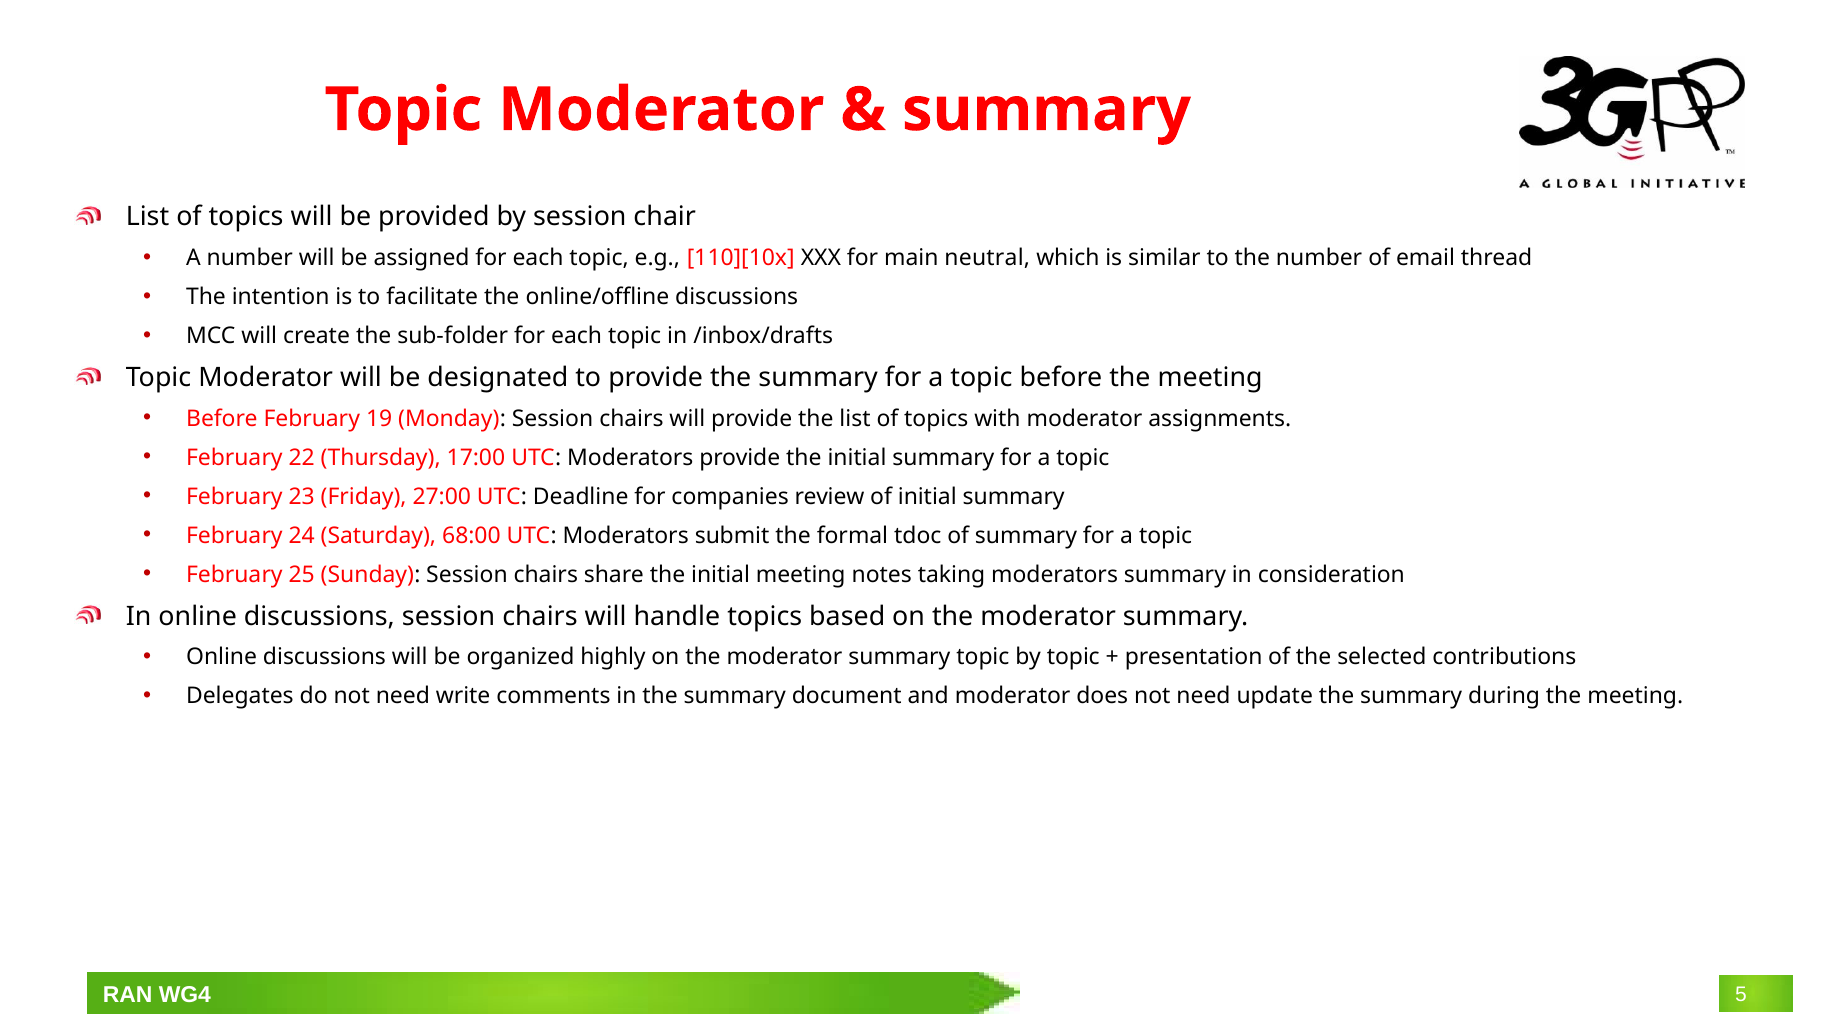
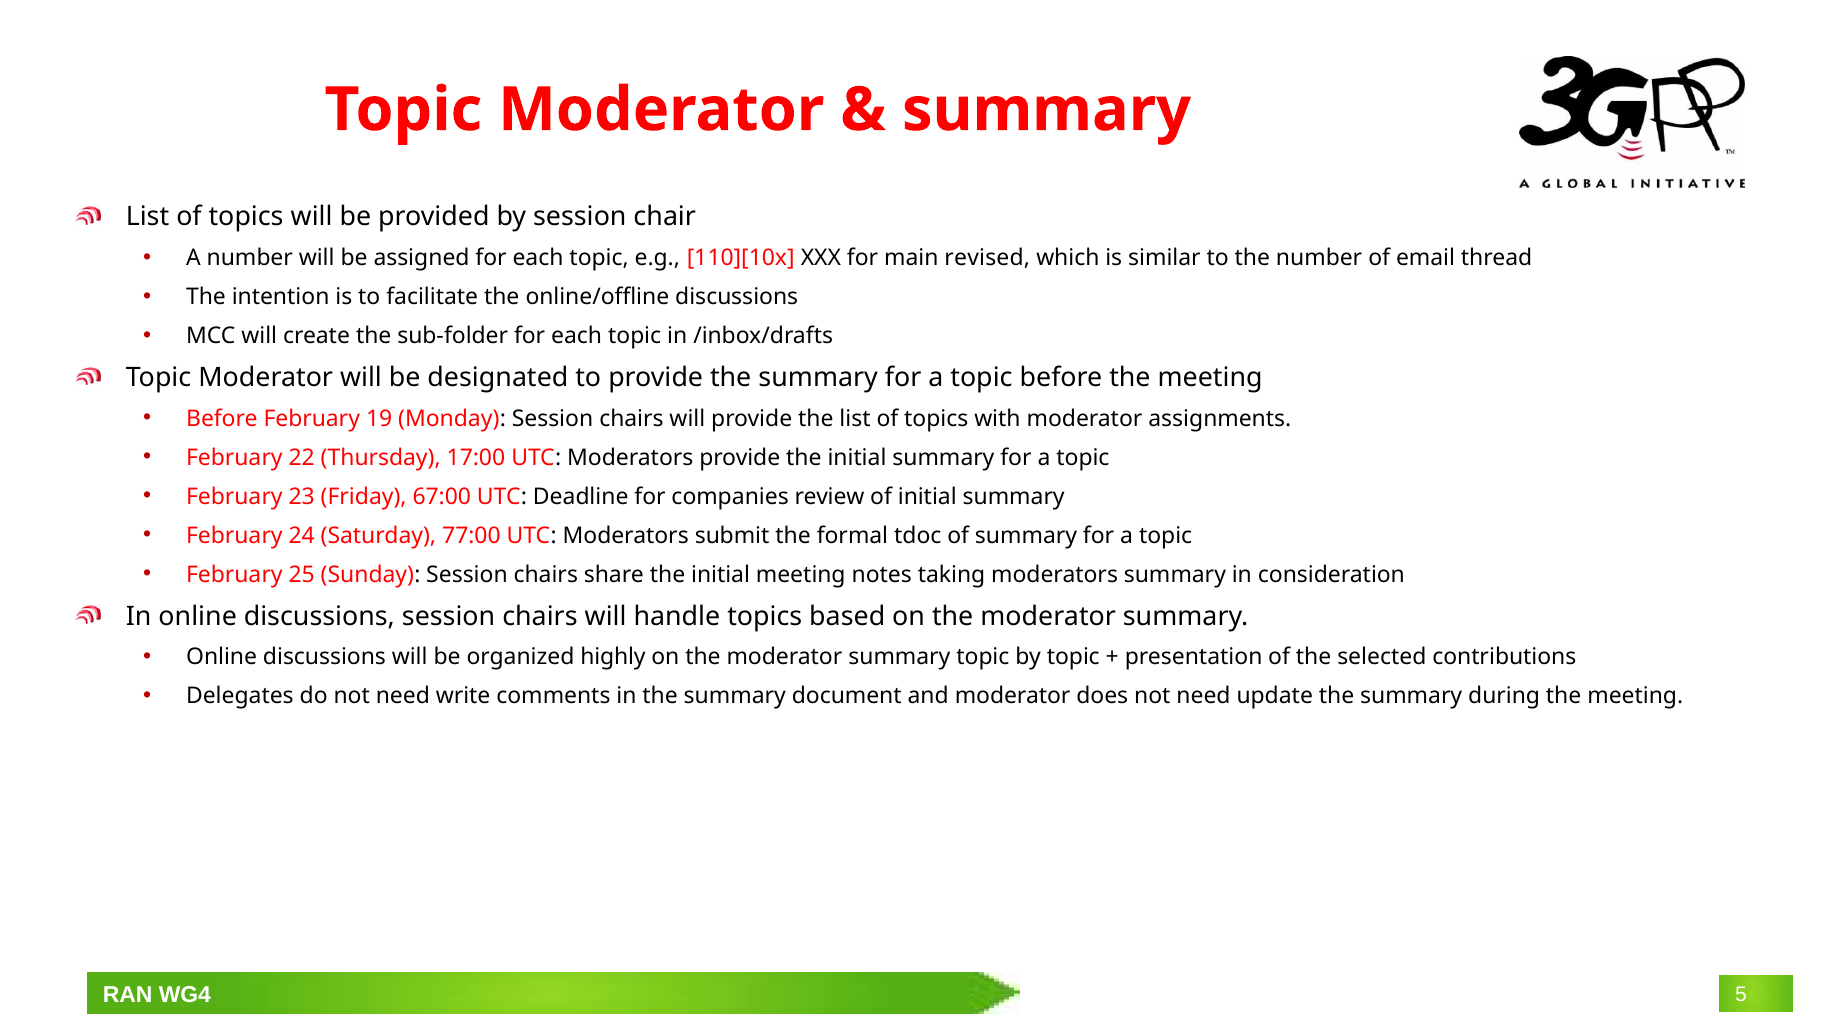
neutral: neutral -> revised (987, 258)
27:00: 27:00 -> 67:00 (442, 496)
68:00: 68:00 -> 77:00 (471, 535)
